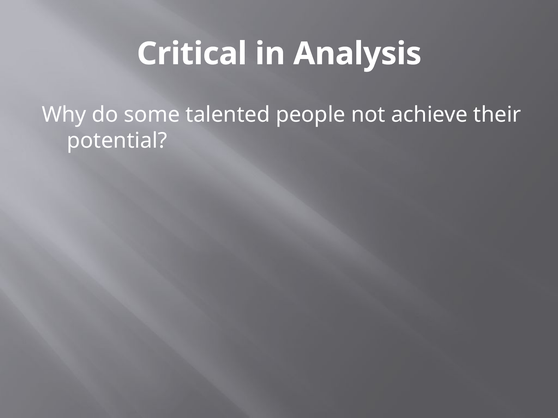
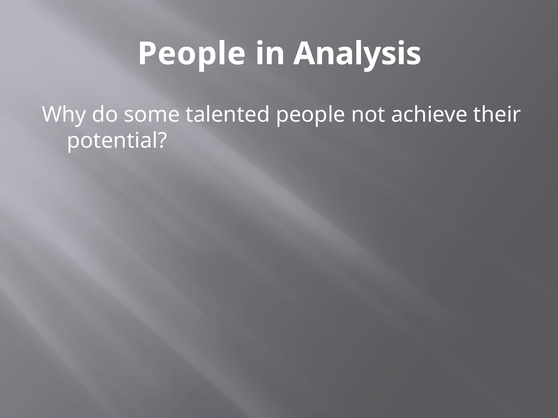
Critical: Critical -> People (192, 54)
